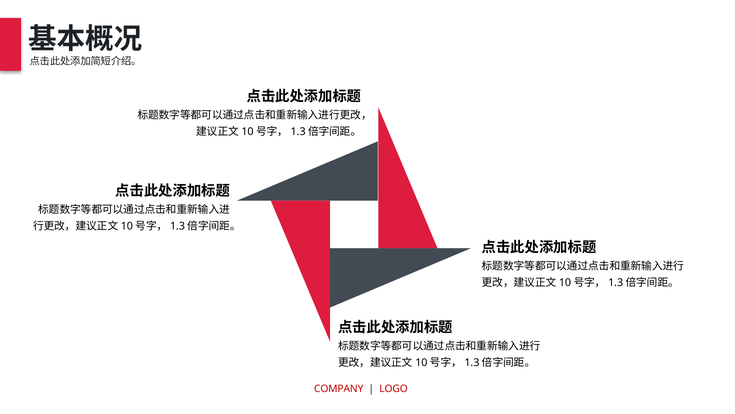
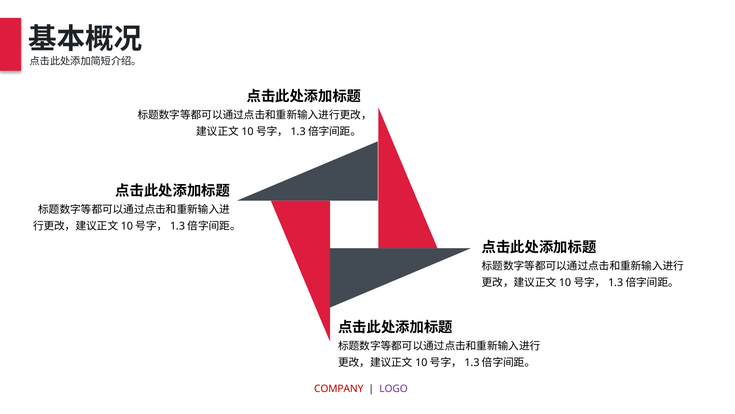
LOGO colour: red -> purple (394, 388)
